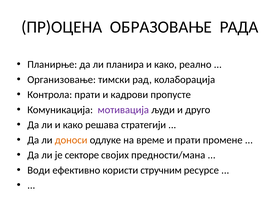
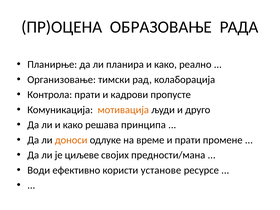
мотивација colour: purple -> orange (123, 110)
стратегији: стратегији -> принципа (143, 125)
секторе: секторе -> циљеве (82, 155)
стручним: стручним -> установе (161, 170)
